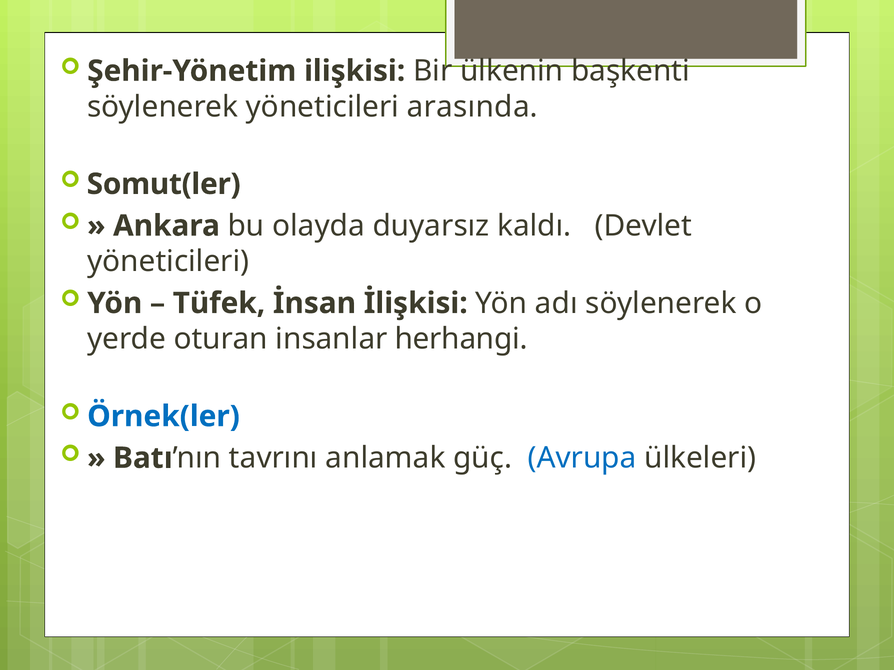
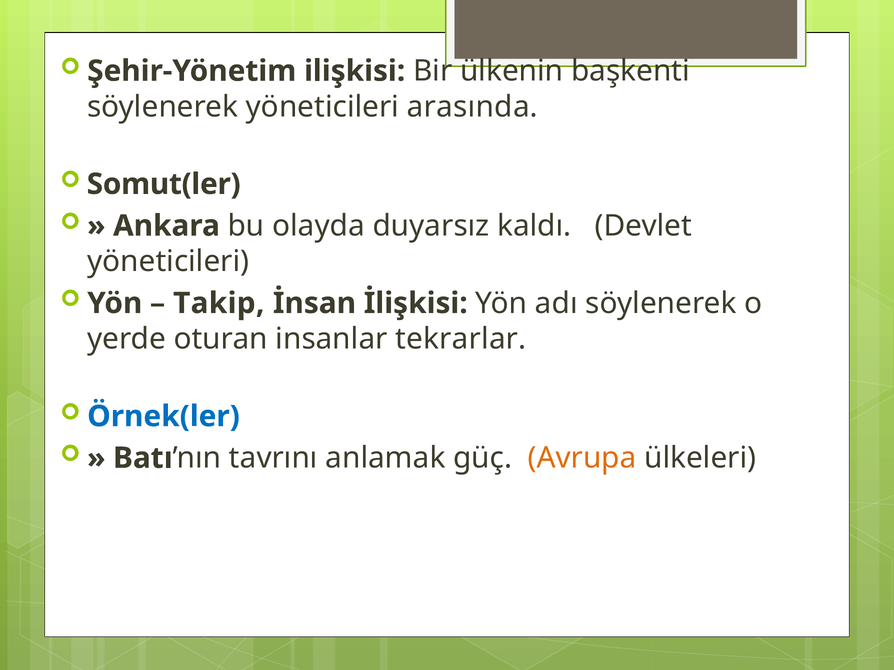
Tüfek: Tüfek -> Takip (219, 303)
herhangi: herhangi -> tekrarlar (461, 339)
Avrupa colour: blue -> orange (582, 458)
